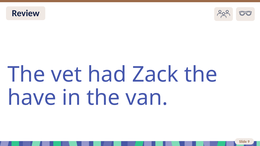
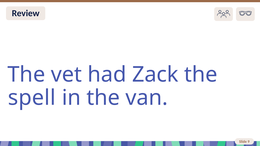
have: have -> spell (32, 98)
